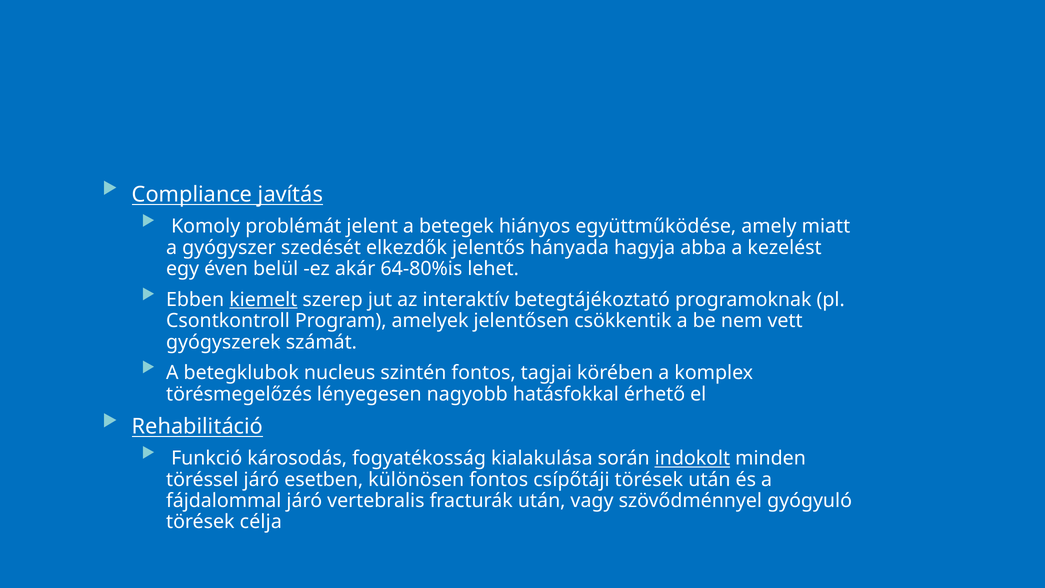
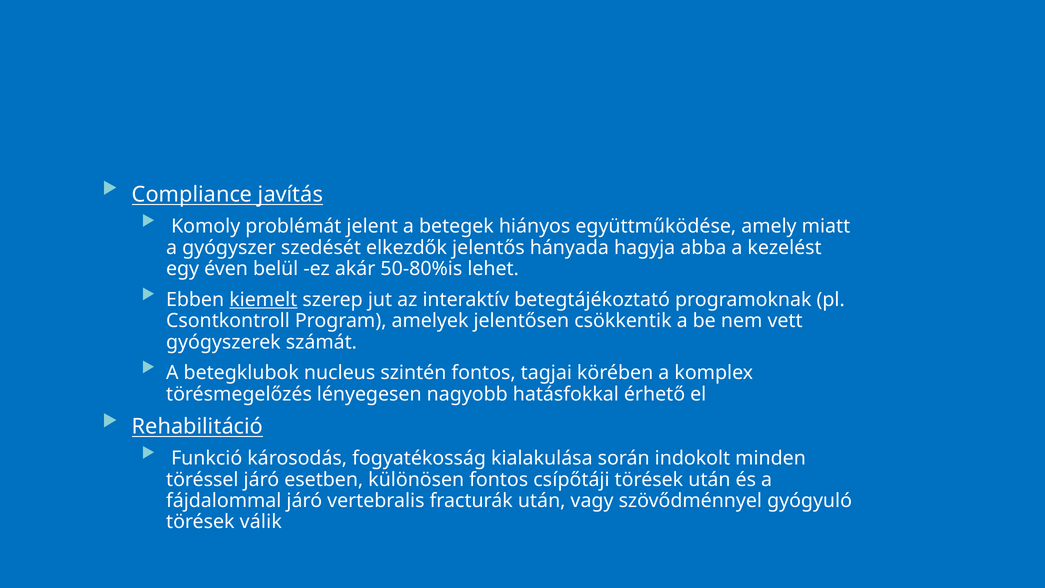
64-80%is: 64-80%is -> 50-80%is (421, 269)
indokolt underline: present -> none (692, 458)
célja: célja -> válik (261, 522)
